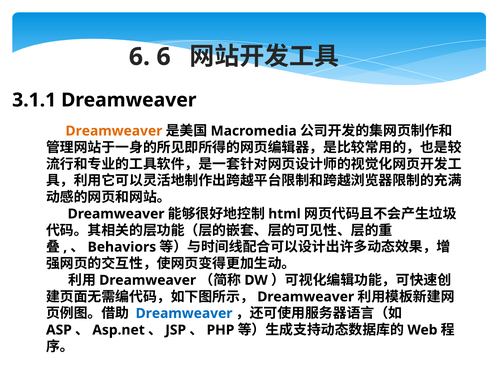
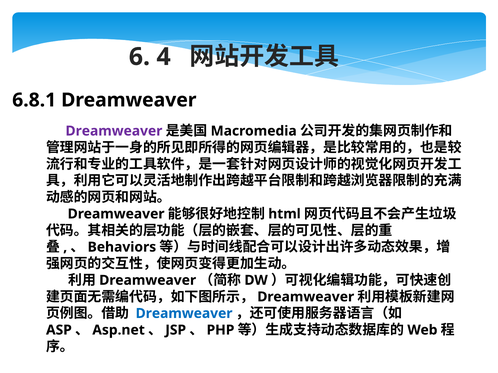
6 6: 6 -> 4 (164, 57)
3.1.1: 3.1.1 -> 6.8.1 (34, 100)
Dreamweaver colour: orange -> purple (114, 131)
